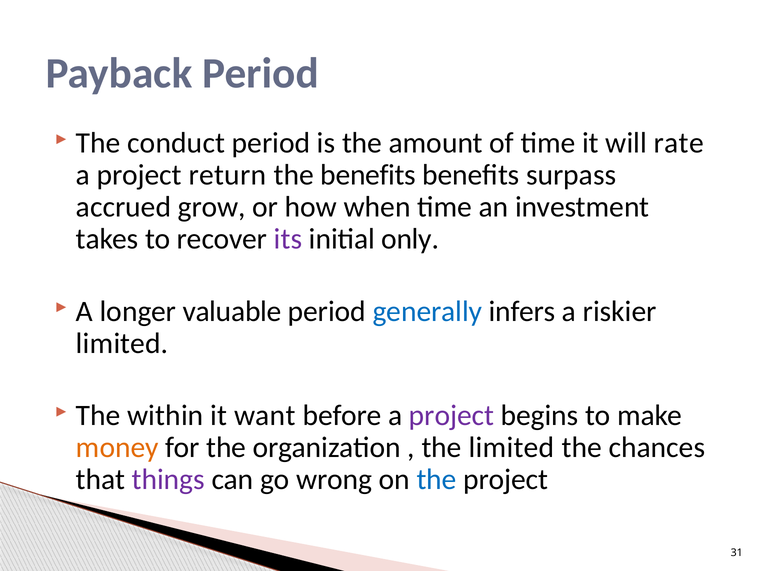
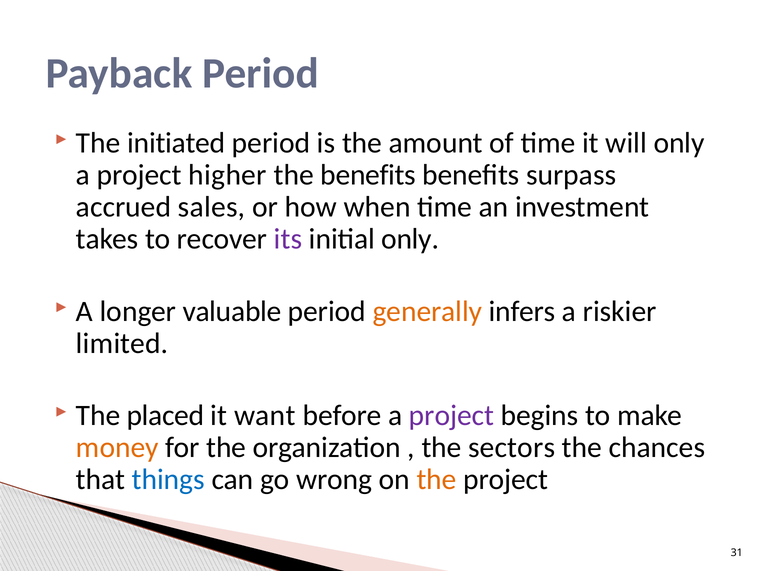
conduct: conduct -> initiated (176, 143)
will rate: rate -> only (679, 143)
return: return -> higher (228, 175)
grow: grow -> sales (211, 207)
generally colour: blue -> orange (427, 311)
within: within -> placed (166, 415)
the limited: limited -> sectors (512, 447)
things colour: purple -> blue (168, 479)
the colour: blue -> orange (437, 479)
